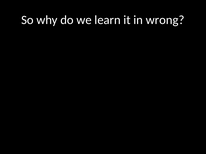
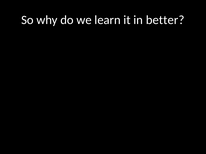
wrong: wrong -> better (165, 20)
